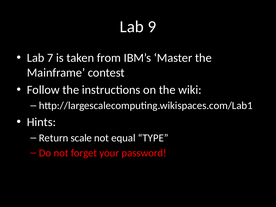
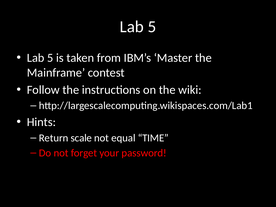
9: 9 -> 5 (152, 27)
7: 7 -> 5 (50, 58)
TYPE: TYPE -> TIME (153, 138)
